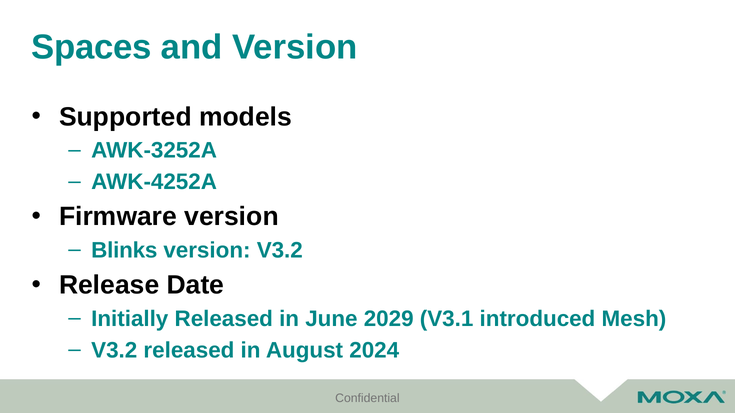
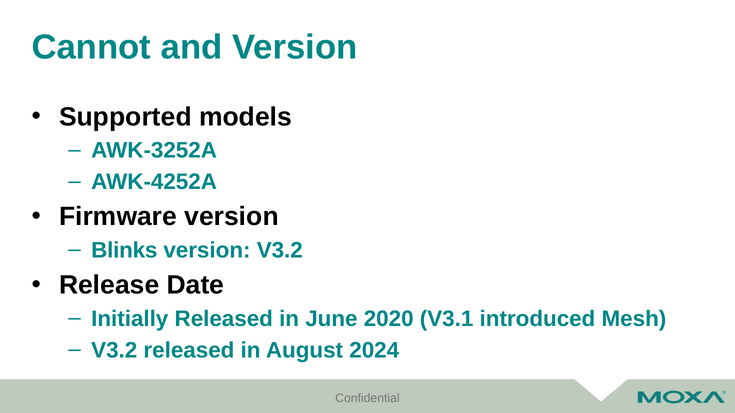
Spaces: Spaces -> Cannot (91, 47)
2029: 2029 -> 2020 (389, 319)
